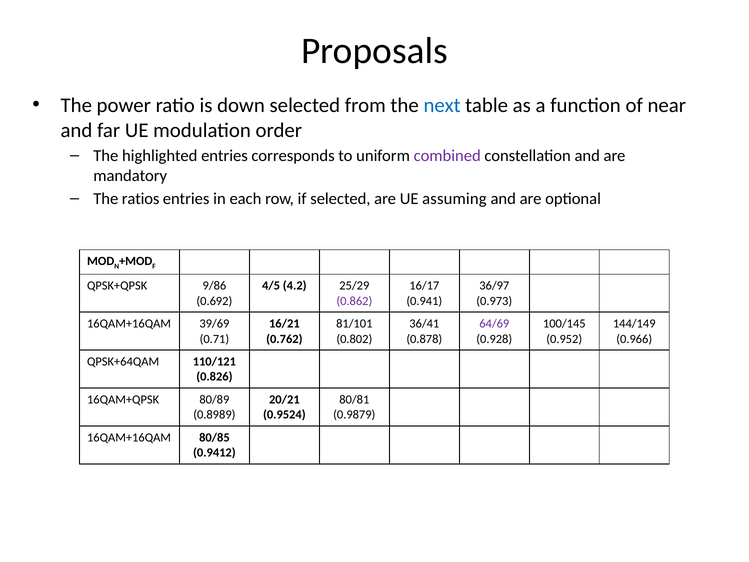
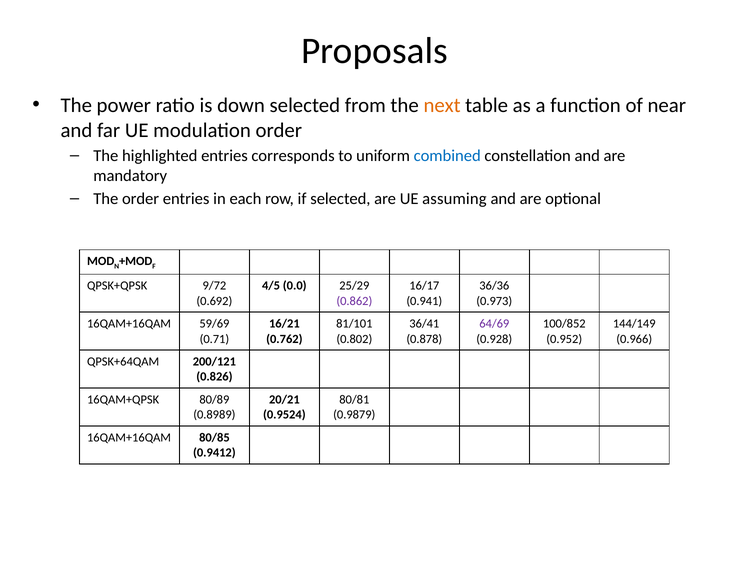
next colour: blue -> orange (442, 105)
combined colour: purple -> blue (447, 156)
The ratios: ratios -> order (141, 199)
9/86: 9/86 -> 9/72 (214, 286)
4.2: 4.2 -> 0.0 (295, 286)
36/97: 36/97 -> 36/36 (494, 286)
39/69: 39/69 -> 59/69 (214, 324)
100/145: 100/145 -> 100/852 (564, 324)
110/121: 110/121 -> 200/121 (214, 361)
